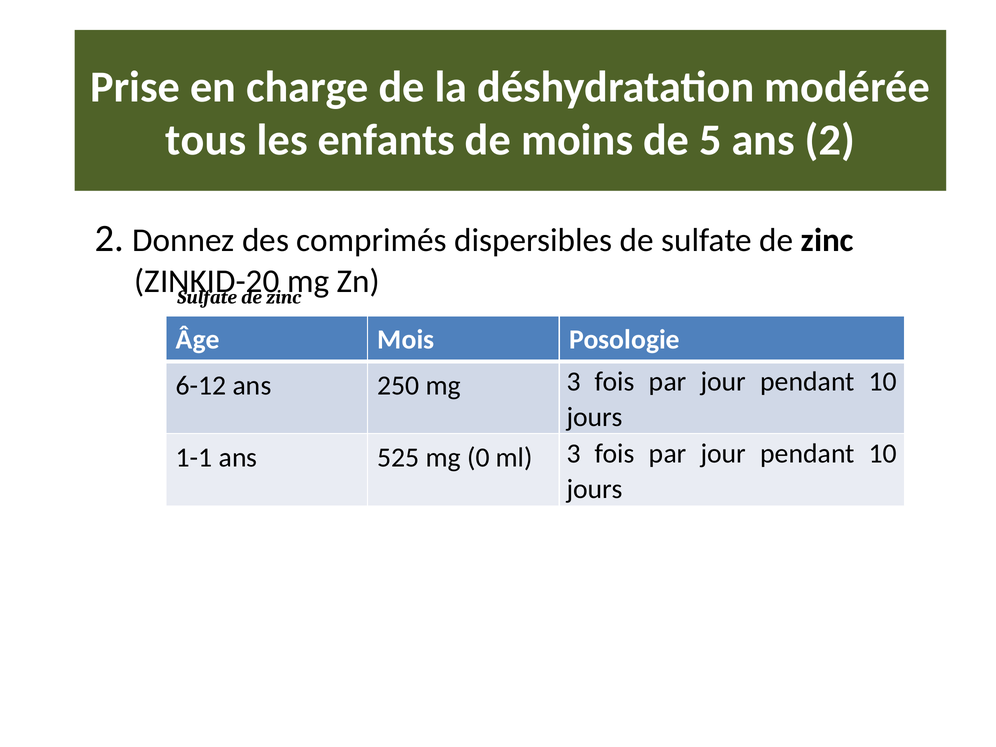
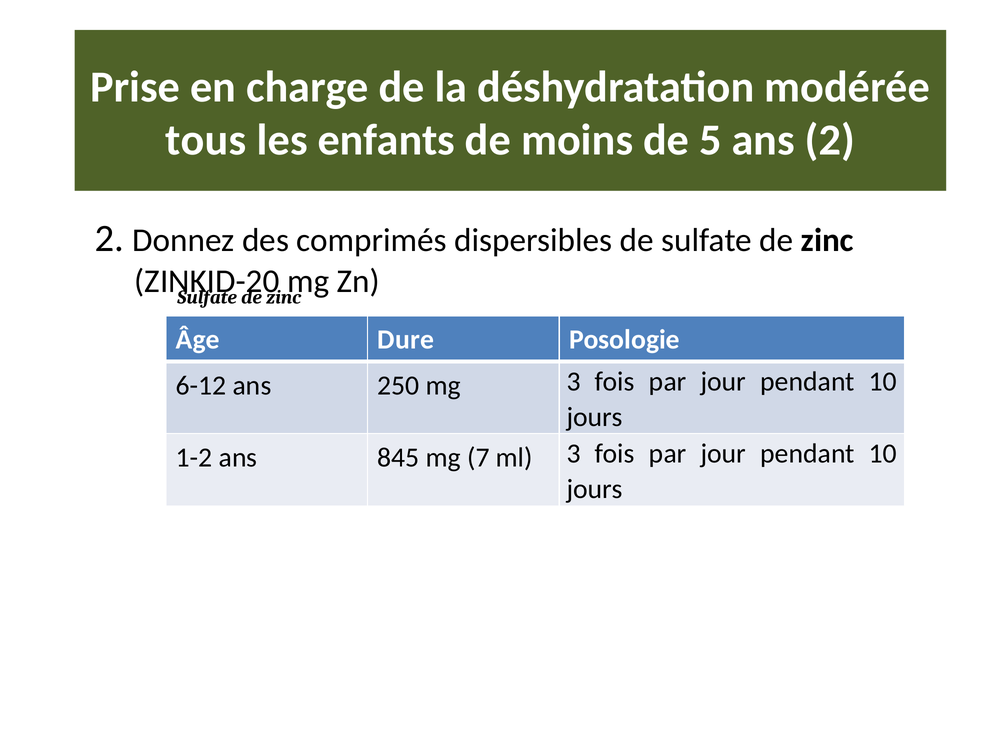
Mois: Mois -> Dure (406, 340)
1-1: 1-1 -> 1-2 (194, 458)
525: 525 -> 845 (398, 458)
0: 0 -> 7 (478, 458)
